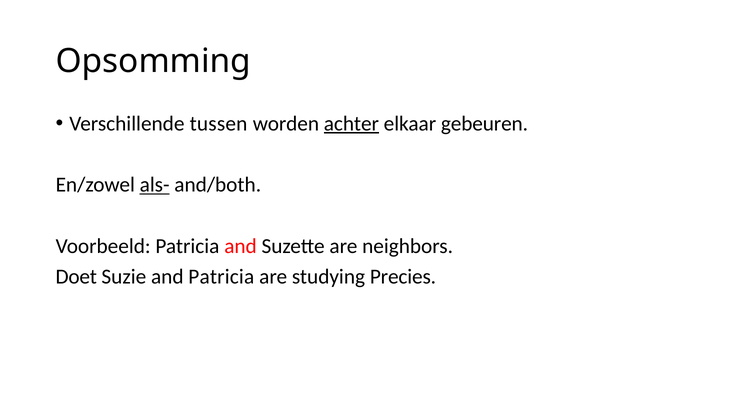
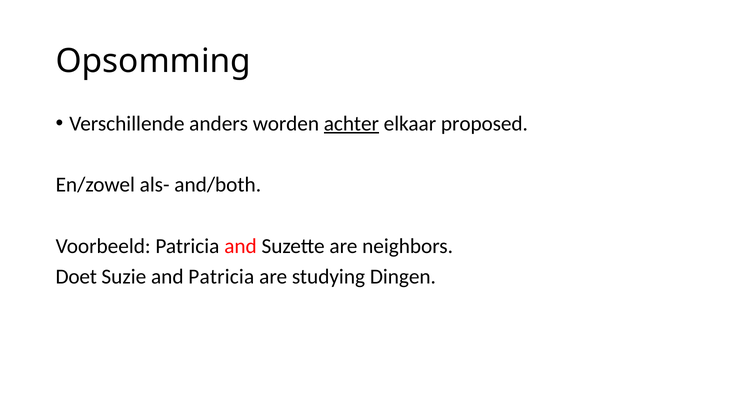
tussen: tussen -> anders (219, 123)
gebeuren: gebeuren -> proposed (484, 123)
als- underline: present -> none (155, 185)
Precies: Precies -> Dingen (403, 276)
